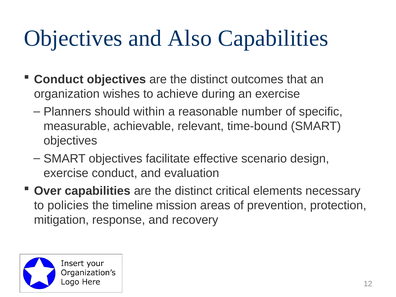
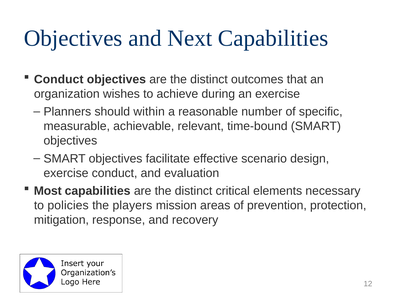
Also: Also -> Next (190, 38)
Over: Over -> Most (48, 191)
timeline: timeline -> players (132, 205)
